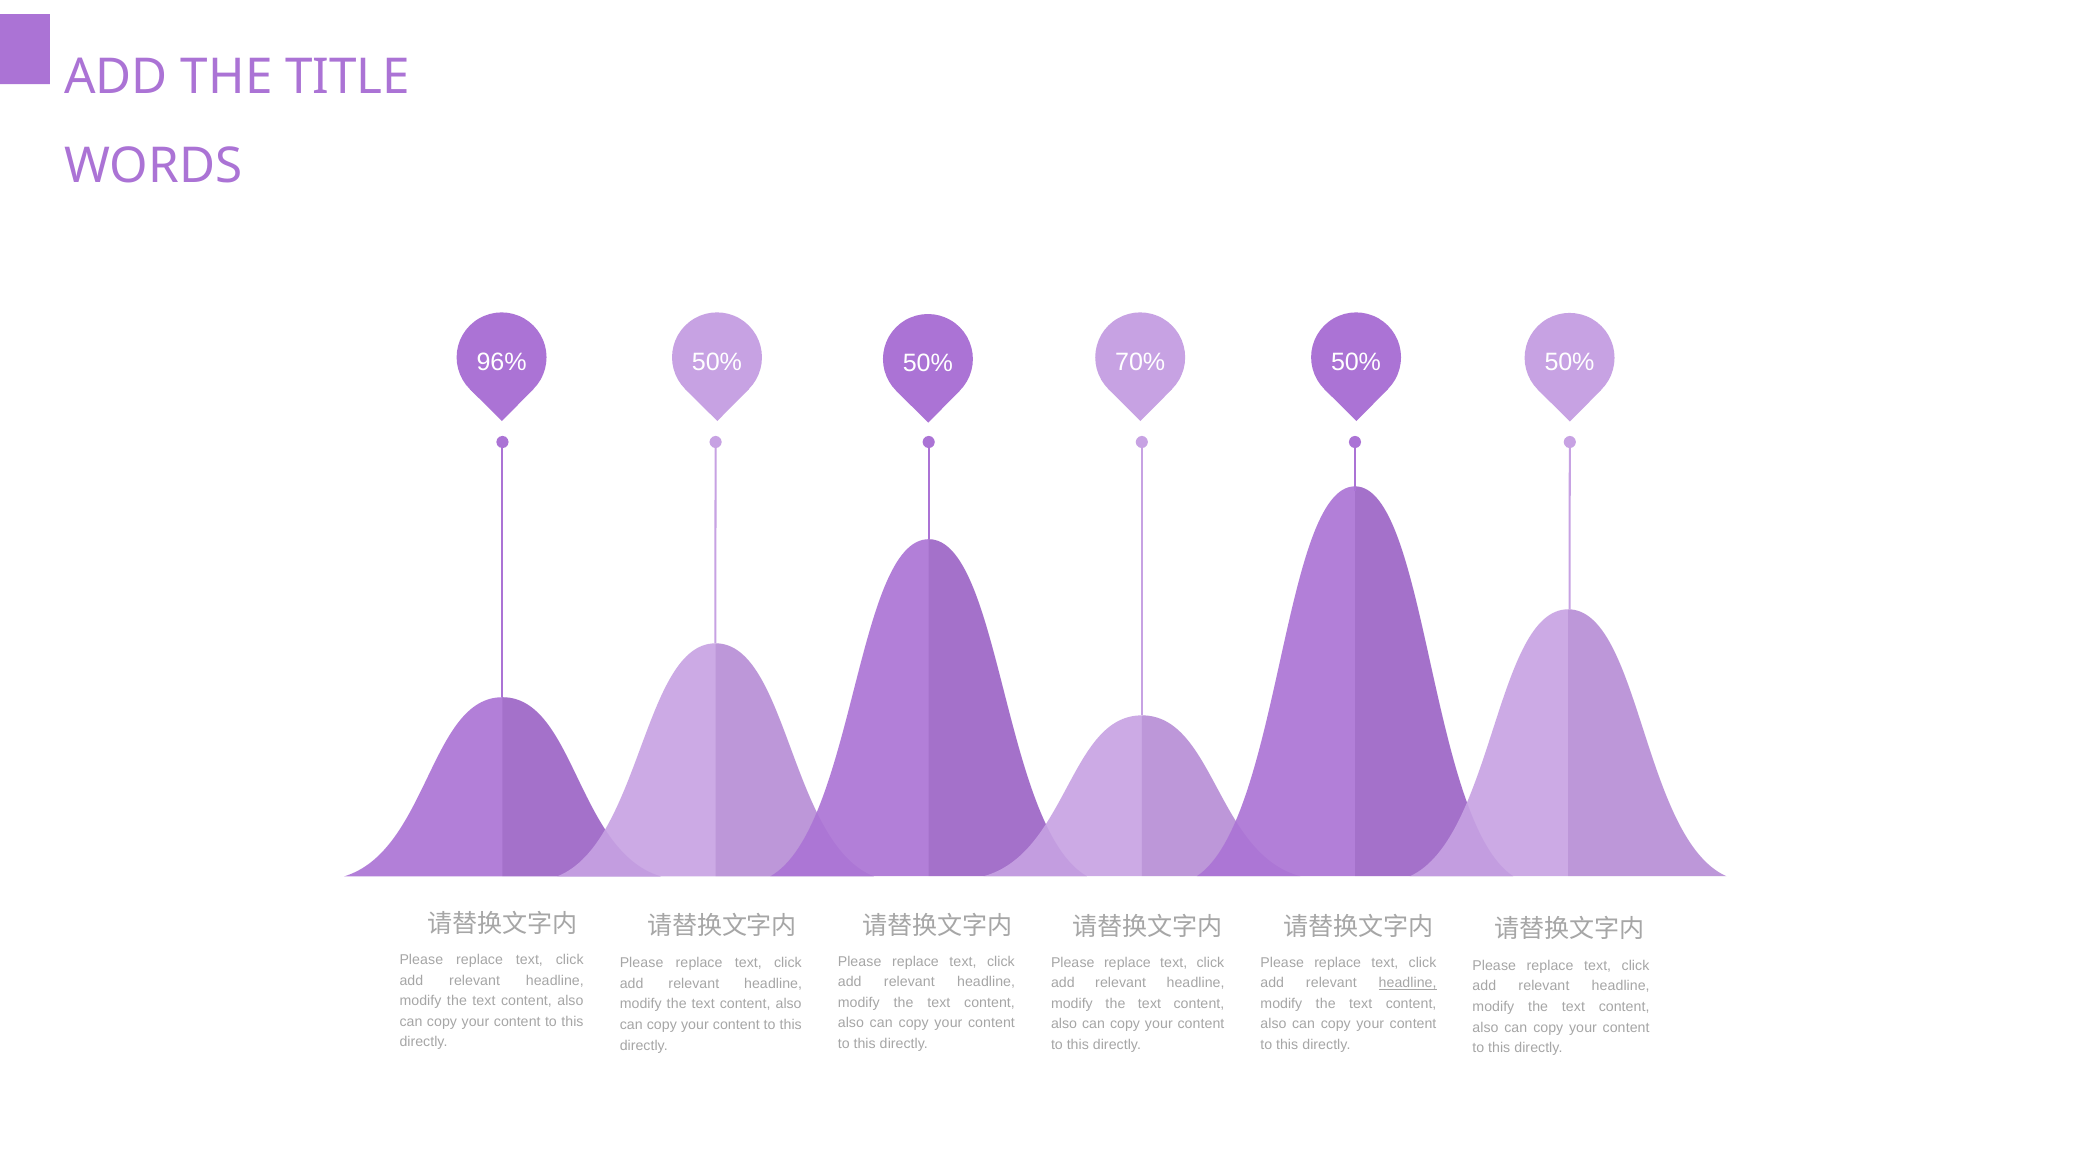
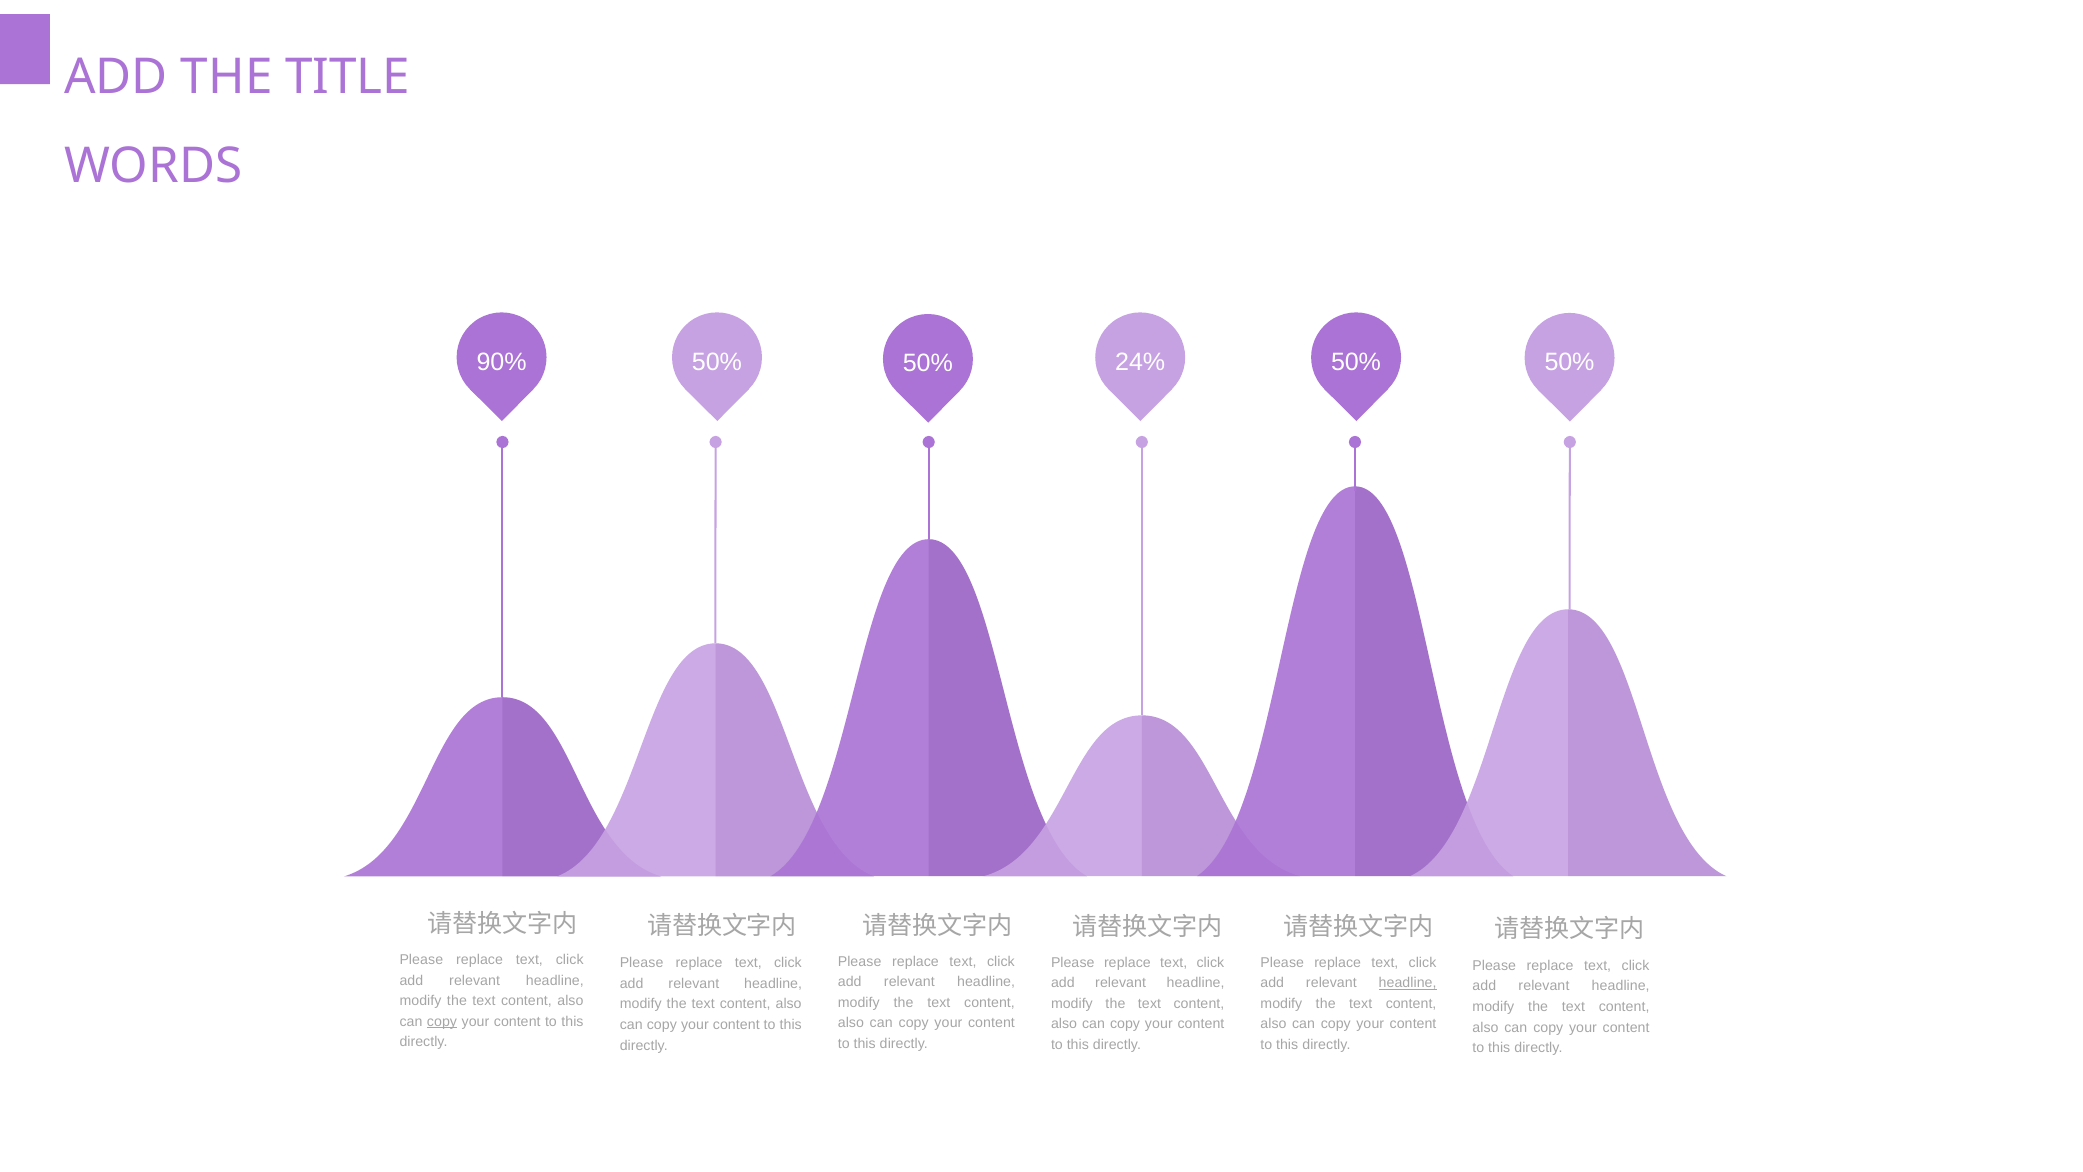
96%: 96% -> 90% (502, 362)
70%: 70% -> 24% (1140, 362)
copy underline: none -> present (442, 1021)
